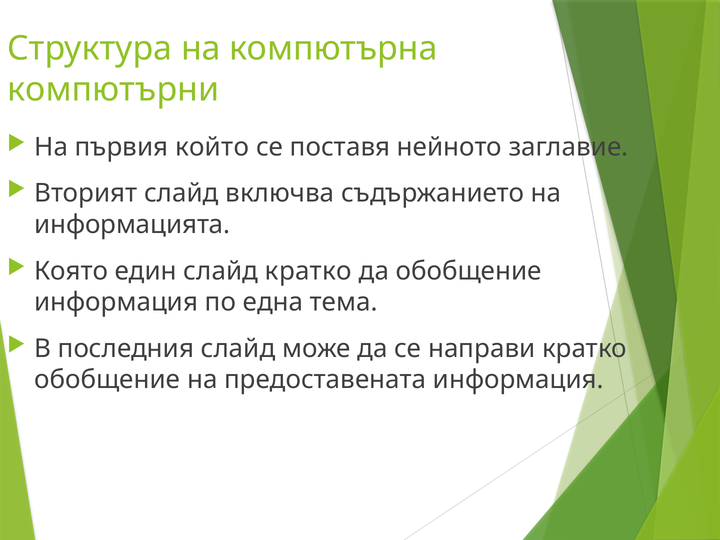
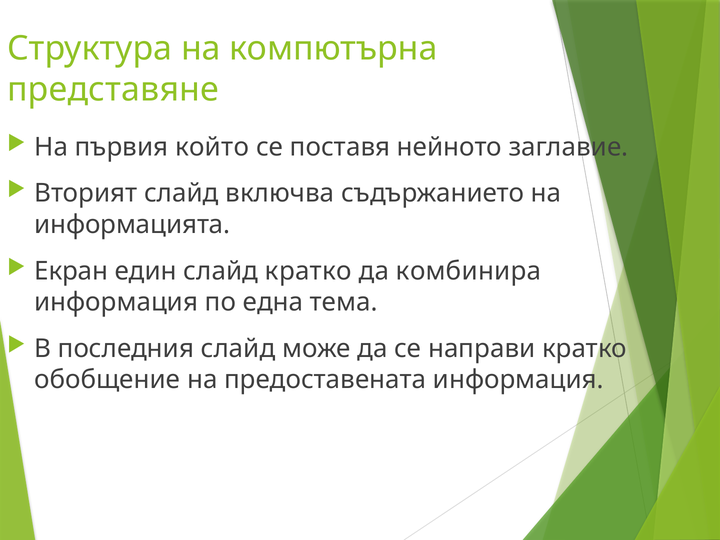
компютърни: компютърни -> представяне (113, 89)
Която: Която -> Екран (71, 271)
да обобщение: обобщение -> комбинира (469, 271)
